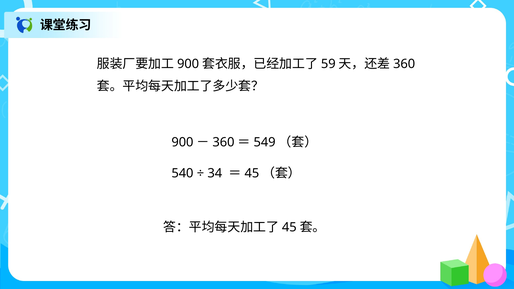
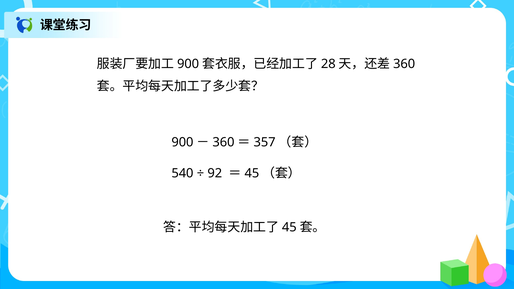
59: 59 -> 28 (328, 64)
549: 549 -> 357 (265, 142)
34: 34 -> 92 (215, 173)
